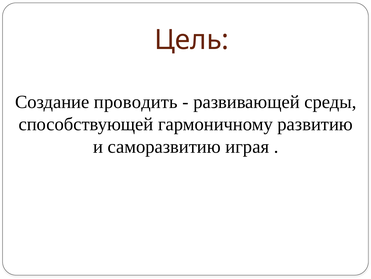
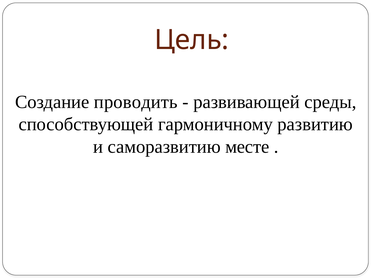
играя: играя -> месте (247, 146)
